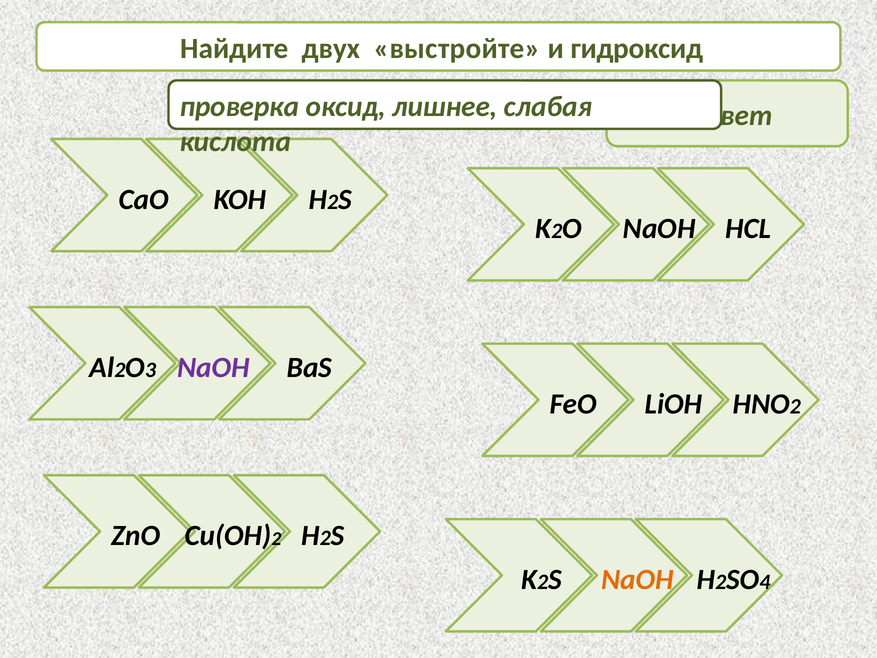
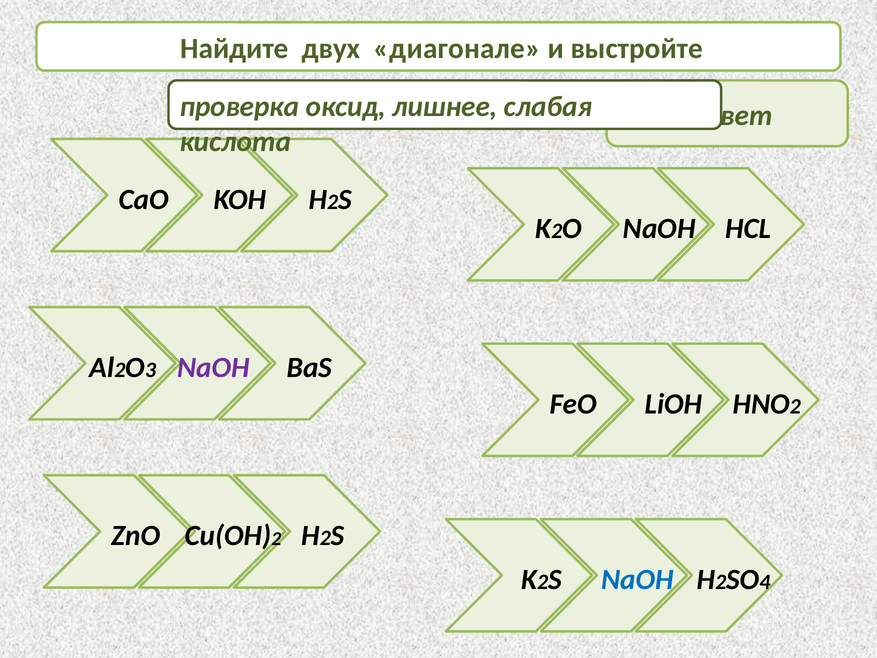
выстройте: выстройте -> диагонале (457, 48)
гидроксид: гидроксид -> выстройте (637, 48)
NaOH colour: orange -> blue (637, 579)
